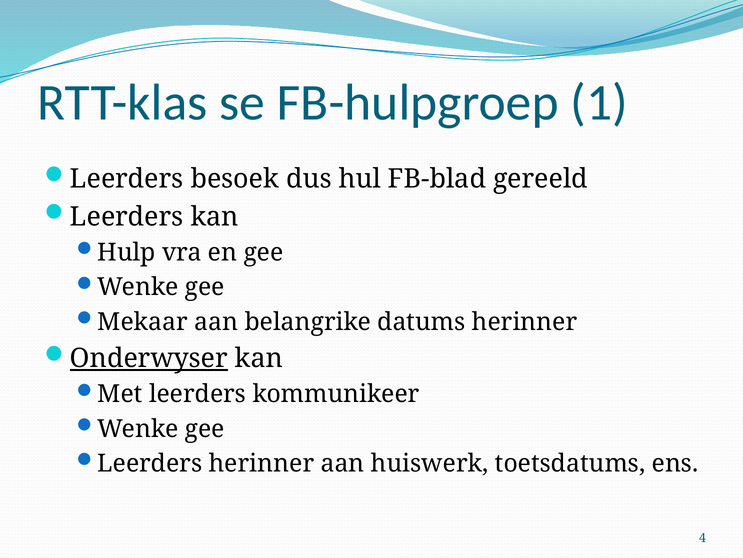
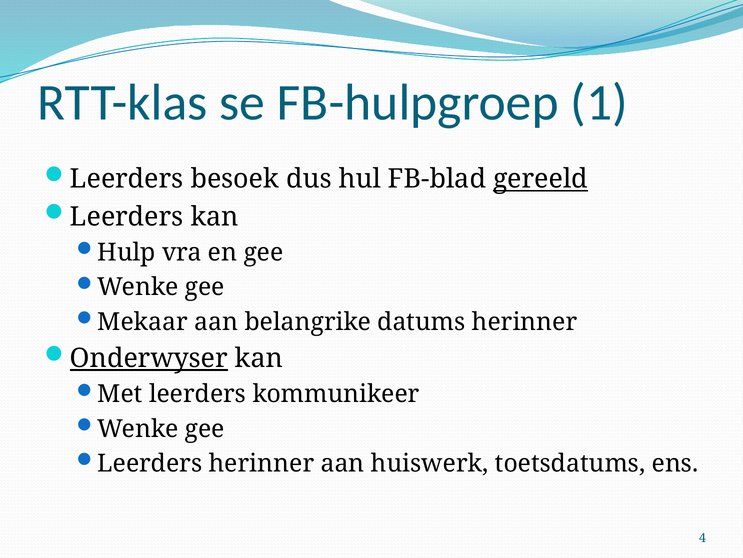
gereeld underline: none -> present (540, 179)
